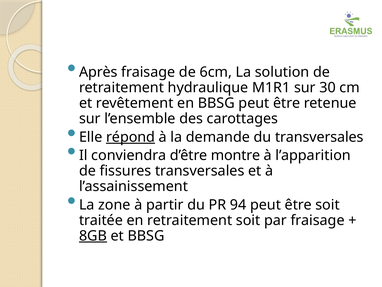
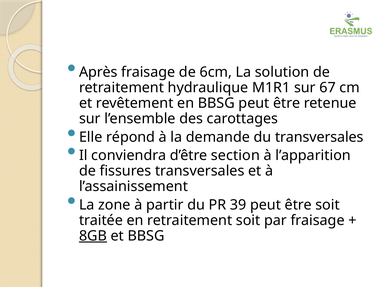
30: 30 -> 67 (328, 87)
répond underline: present -> none (131, 137)
montre: montre -> section (235, 155)
94: 94 -> 39 (238, 204)
